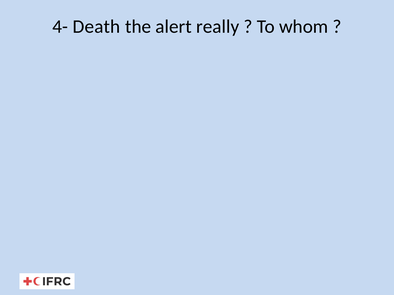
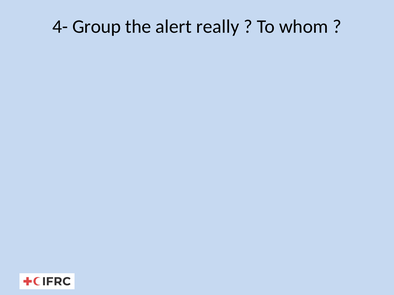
Death: Death -> Group (97, 27)
